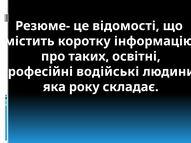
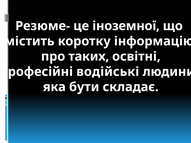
відомості: відомості -> іноземної (126, 26)
року: року -> бути (84, 87)
